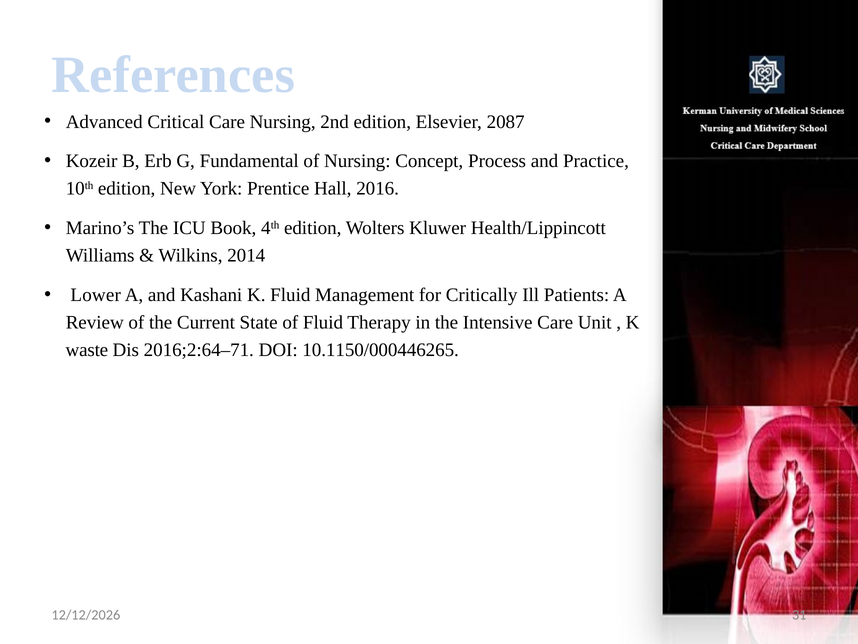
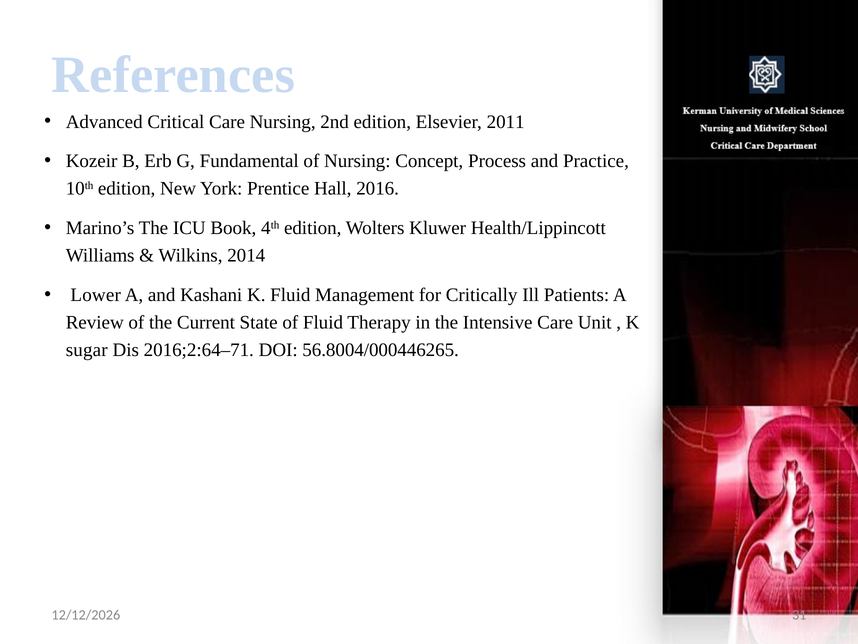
2087: 2087 -> 2011 (506, 122)
waste: waste -> sugar (87, 349)
10.1150/000446265: 10.1150/000446265 -> 56.8004/000446265 (381, 349)
